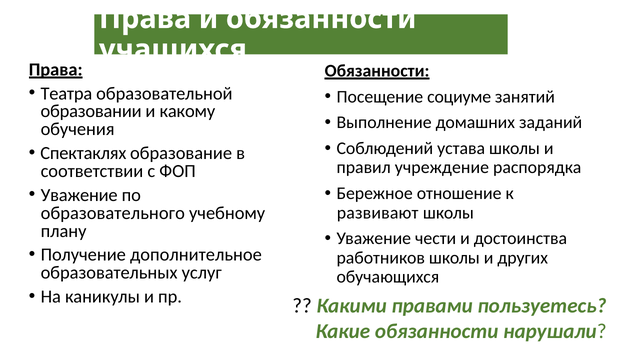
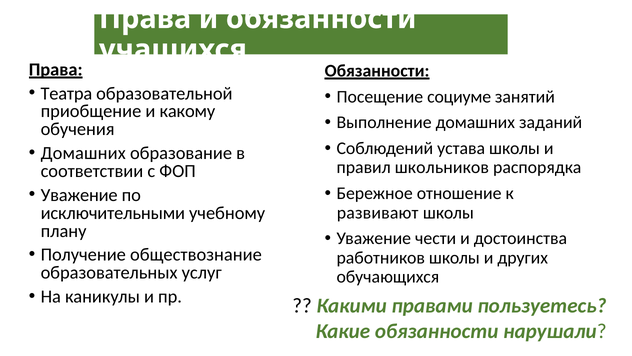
образовании: образовании -> приобщение (91, 111)
Спектаклях: Спектаклях -> Домашних (83, 153)
учреждение: учреждение -> школьников (442, 167)
образовательного: образовательного -> исключительными (113, 213)
дополнительное: дополнительное -> обществознание (196, 255)
